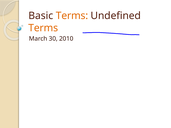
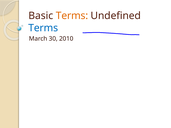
Terms colour: orange -> blue (43, 28)
